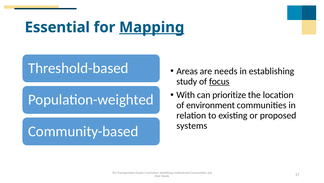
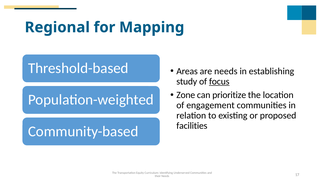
Essential: Essential -> Regional (57, 27)
Mapping underline: present -> none (152, 27)
With: With -> Zone (186, 95)
environment: environment -> engagement (211, 105)
systems: systems -> facilities (192, 125)
